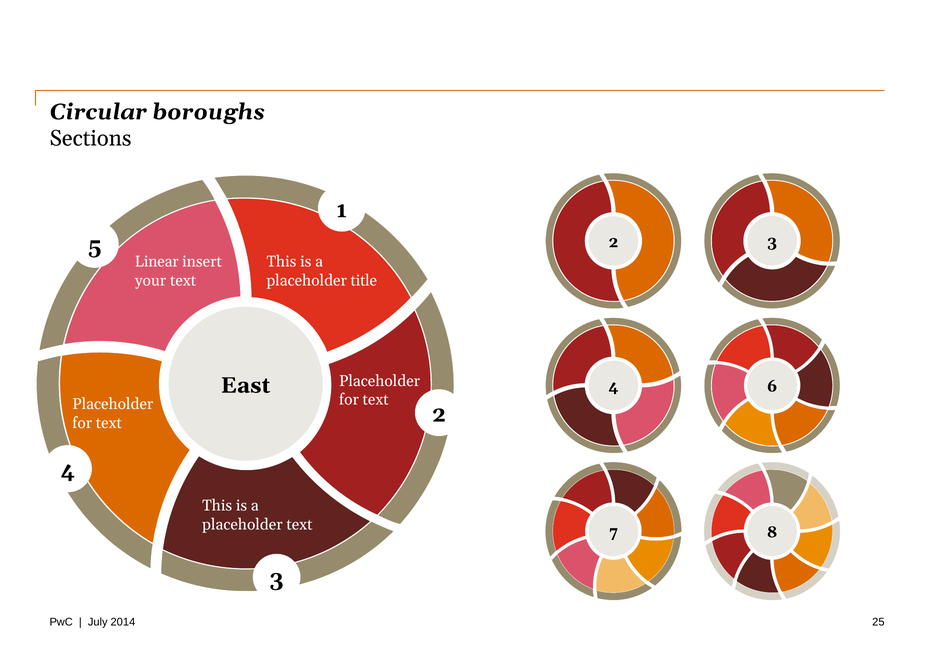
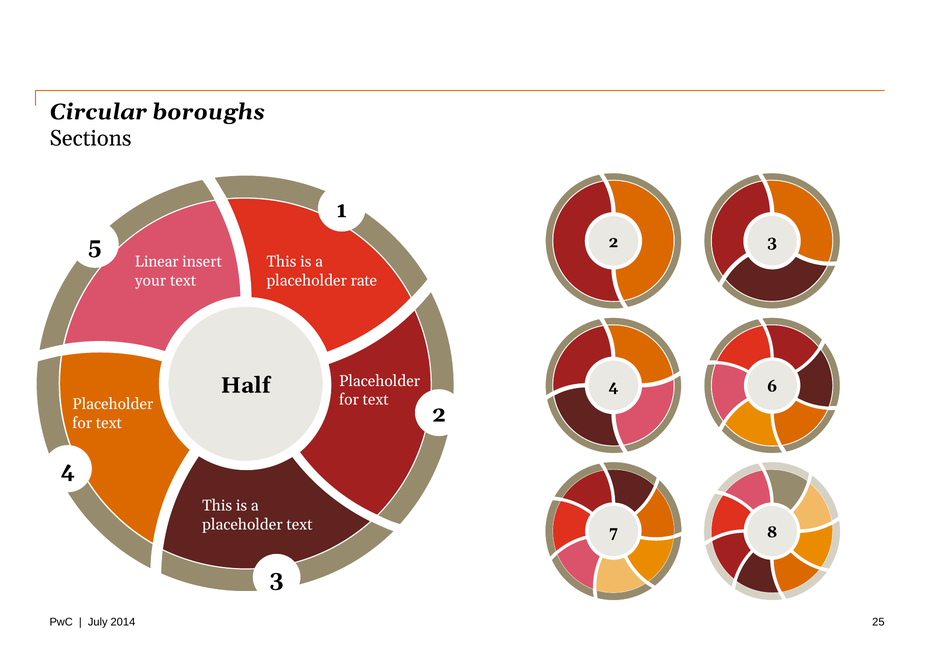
title: title -> rate (364, 281)
East: East -> Half (246, 386)
